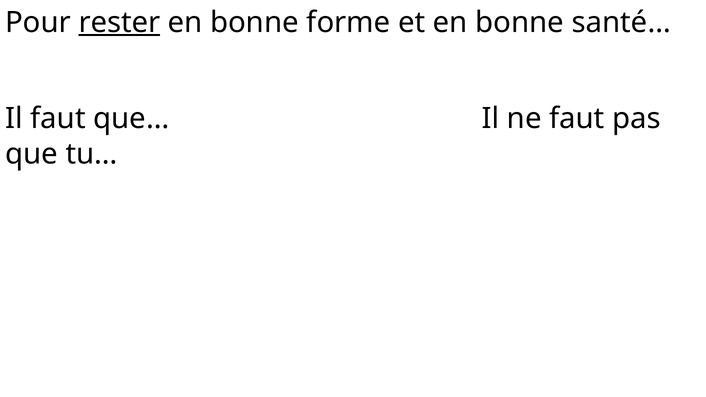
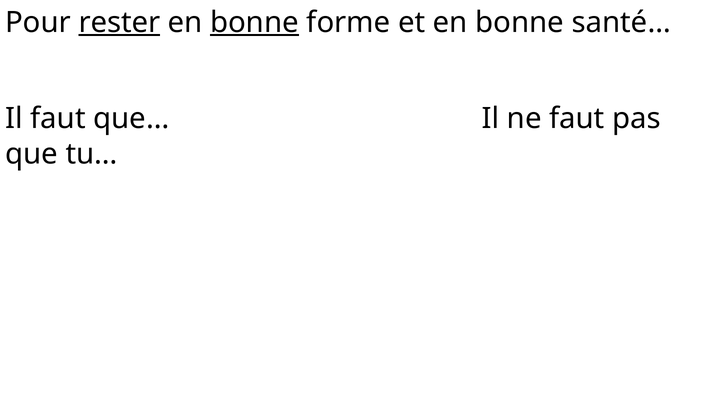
bonne underline: none -> present (254, 22)
